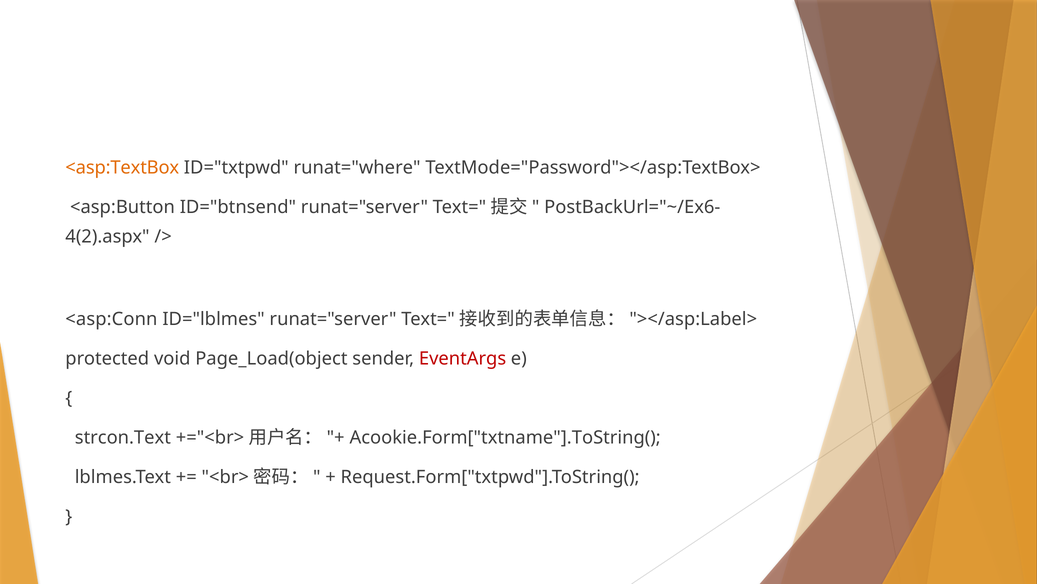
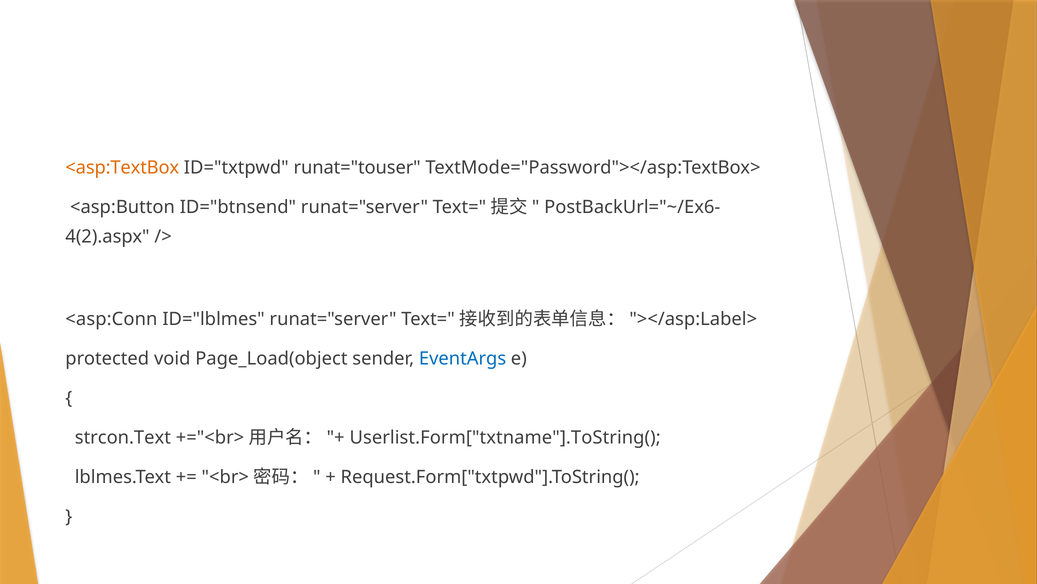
runat="where: runat="where -> runat="touser (357, 167)
EventArgs colour: red -> blue (463, 358)
Acookie.Form["txtname"].ToString(: Acookie.Form["txtname"].ToString( -> Userlist.Form["txtname"].ToString( (505, 437)
